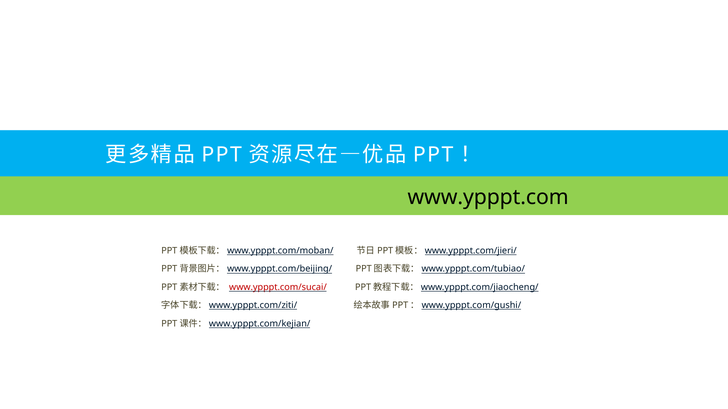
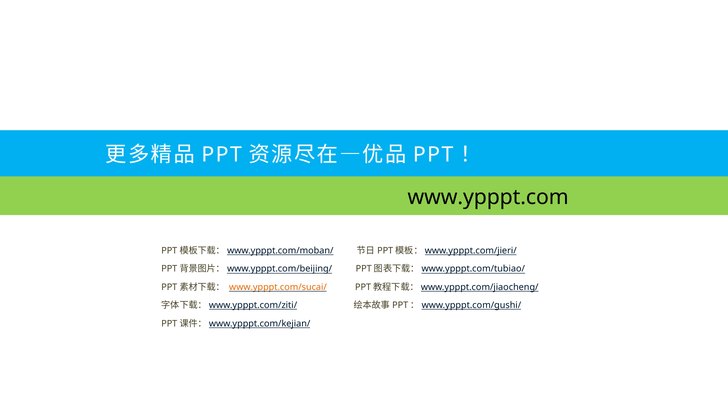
www.ypppt.com/sucai/ colour: red -> orange (278, 288)
